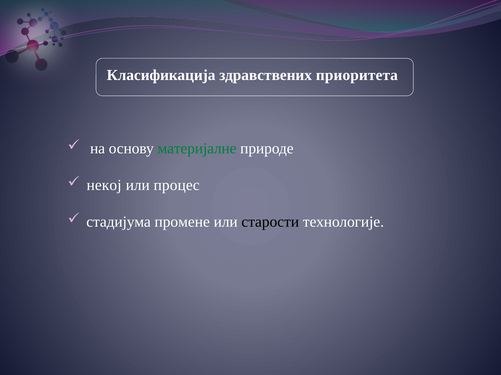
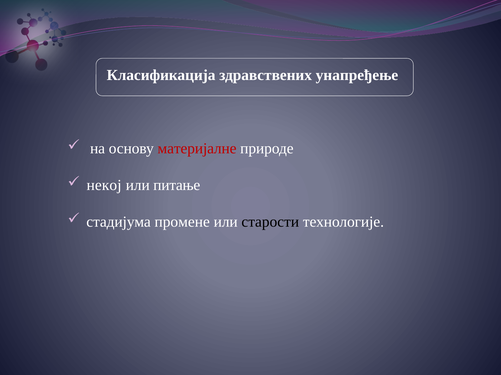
приоритета: приоритета -> унапређење (357, 75)
материјалне colour: green -> red (197, 149)
процес: процес -> питање (177, 186)
